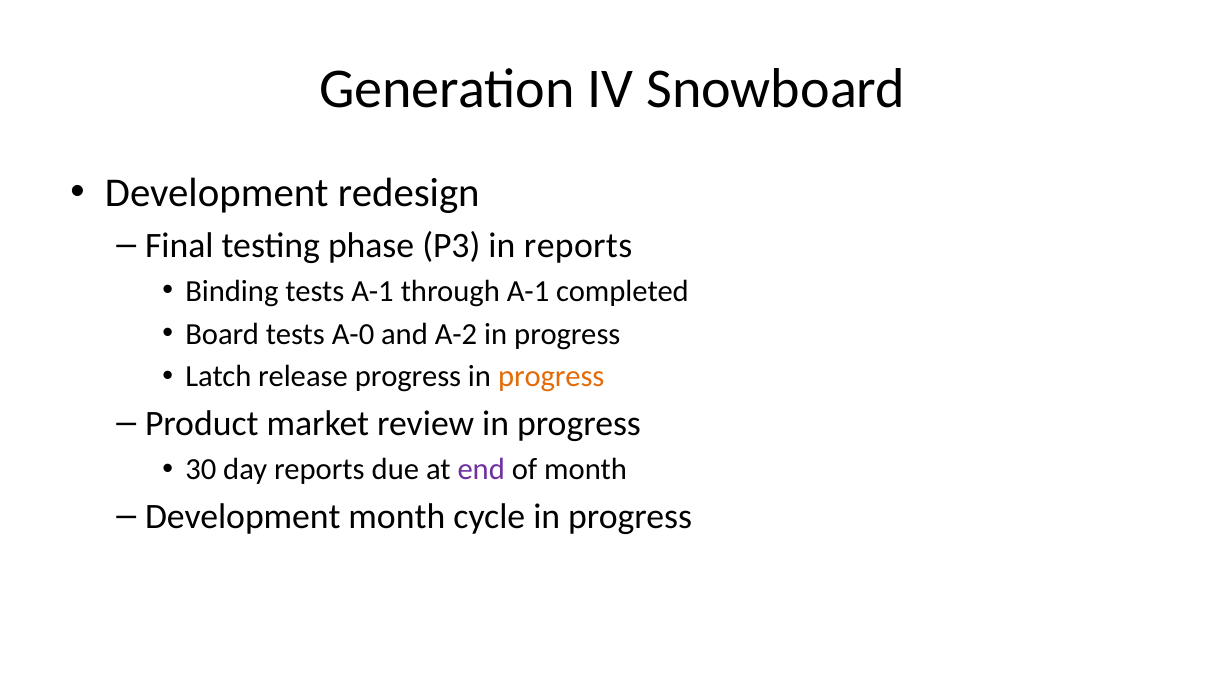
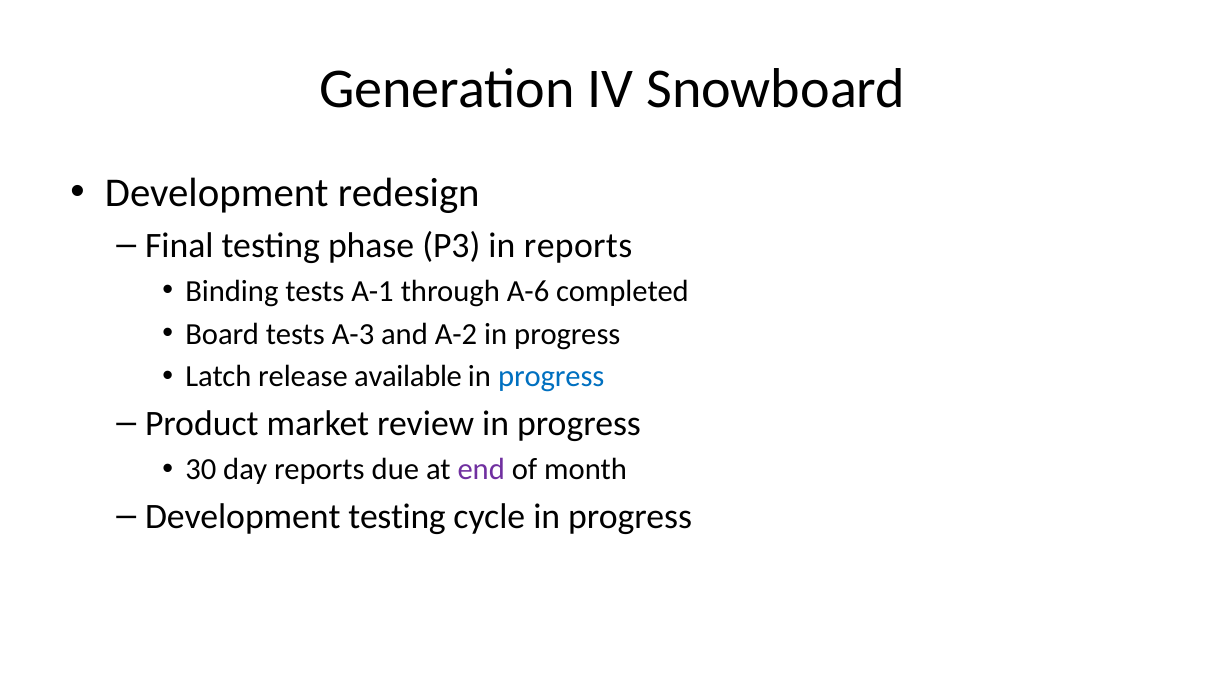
through A-1: A-1 -> A-6 (528, 291)
A-0: A-0 -> A-3 (353, 334)
release progress: progress -> available (408, 377)
progress colour: orange -> blue (551, 377)
Development month: month -> testing (397, 517)
